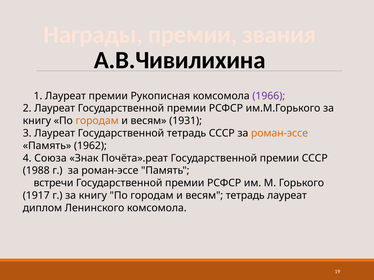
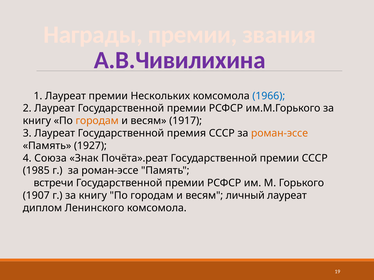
А.В.Чивилихина colour: black -> purple (180, 60)
Рукописная: Рукописная -> Нескольких (160, 96)
1966 colour: purple -> blue (269, 96)
1931: 1931 -> 1917 (186, 121)
Государственной тетрадь: тетрадь -> премия (186, 133)
1962: 1962 -> 1927 (90, 146)
1988: 1988 -> 1985 (36, 171)
1917: 1917 -> 1907 (36, 196)
весям тетрадь: тетрадь -> личный (245, 196)
